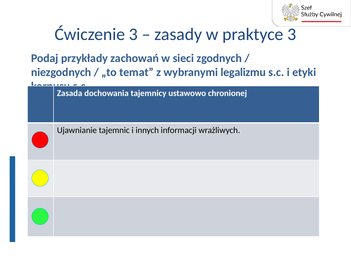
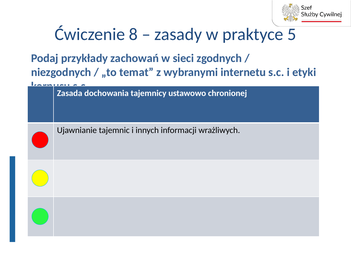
Ćwiczenie 3: 3 -> 8 (133, 34)
praktyce 3: 3 -> 5 (292, 34)
legalizmu: legalizmu -> internetu (243, 72)
